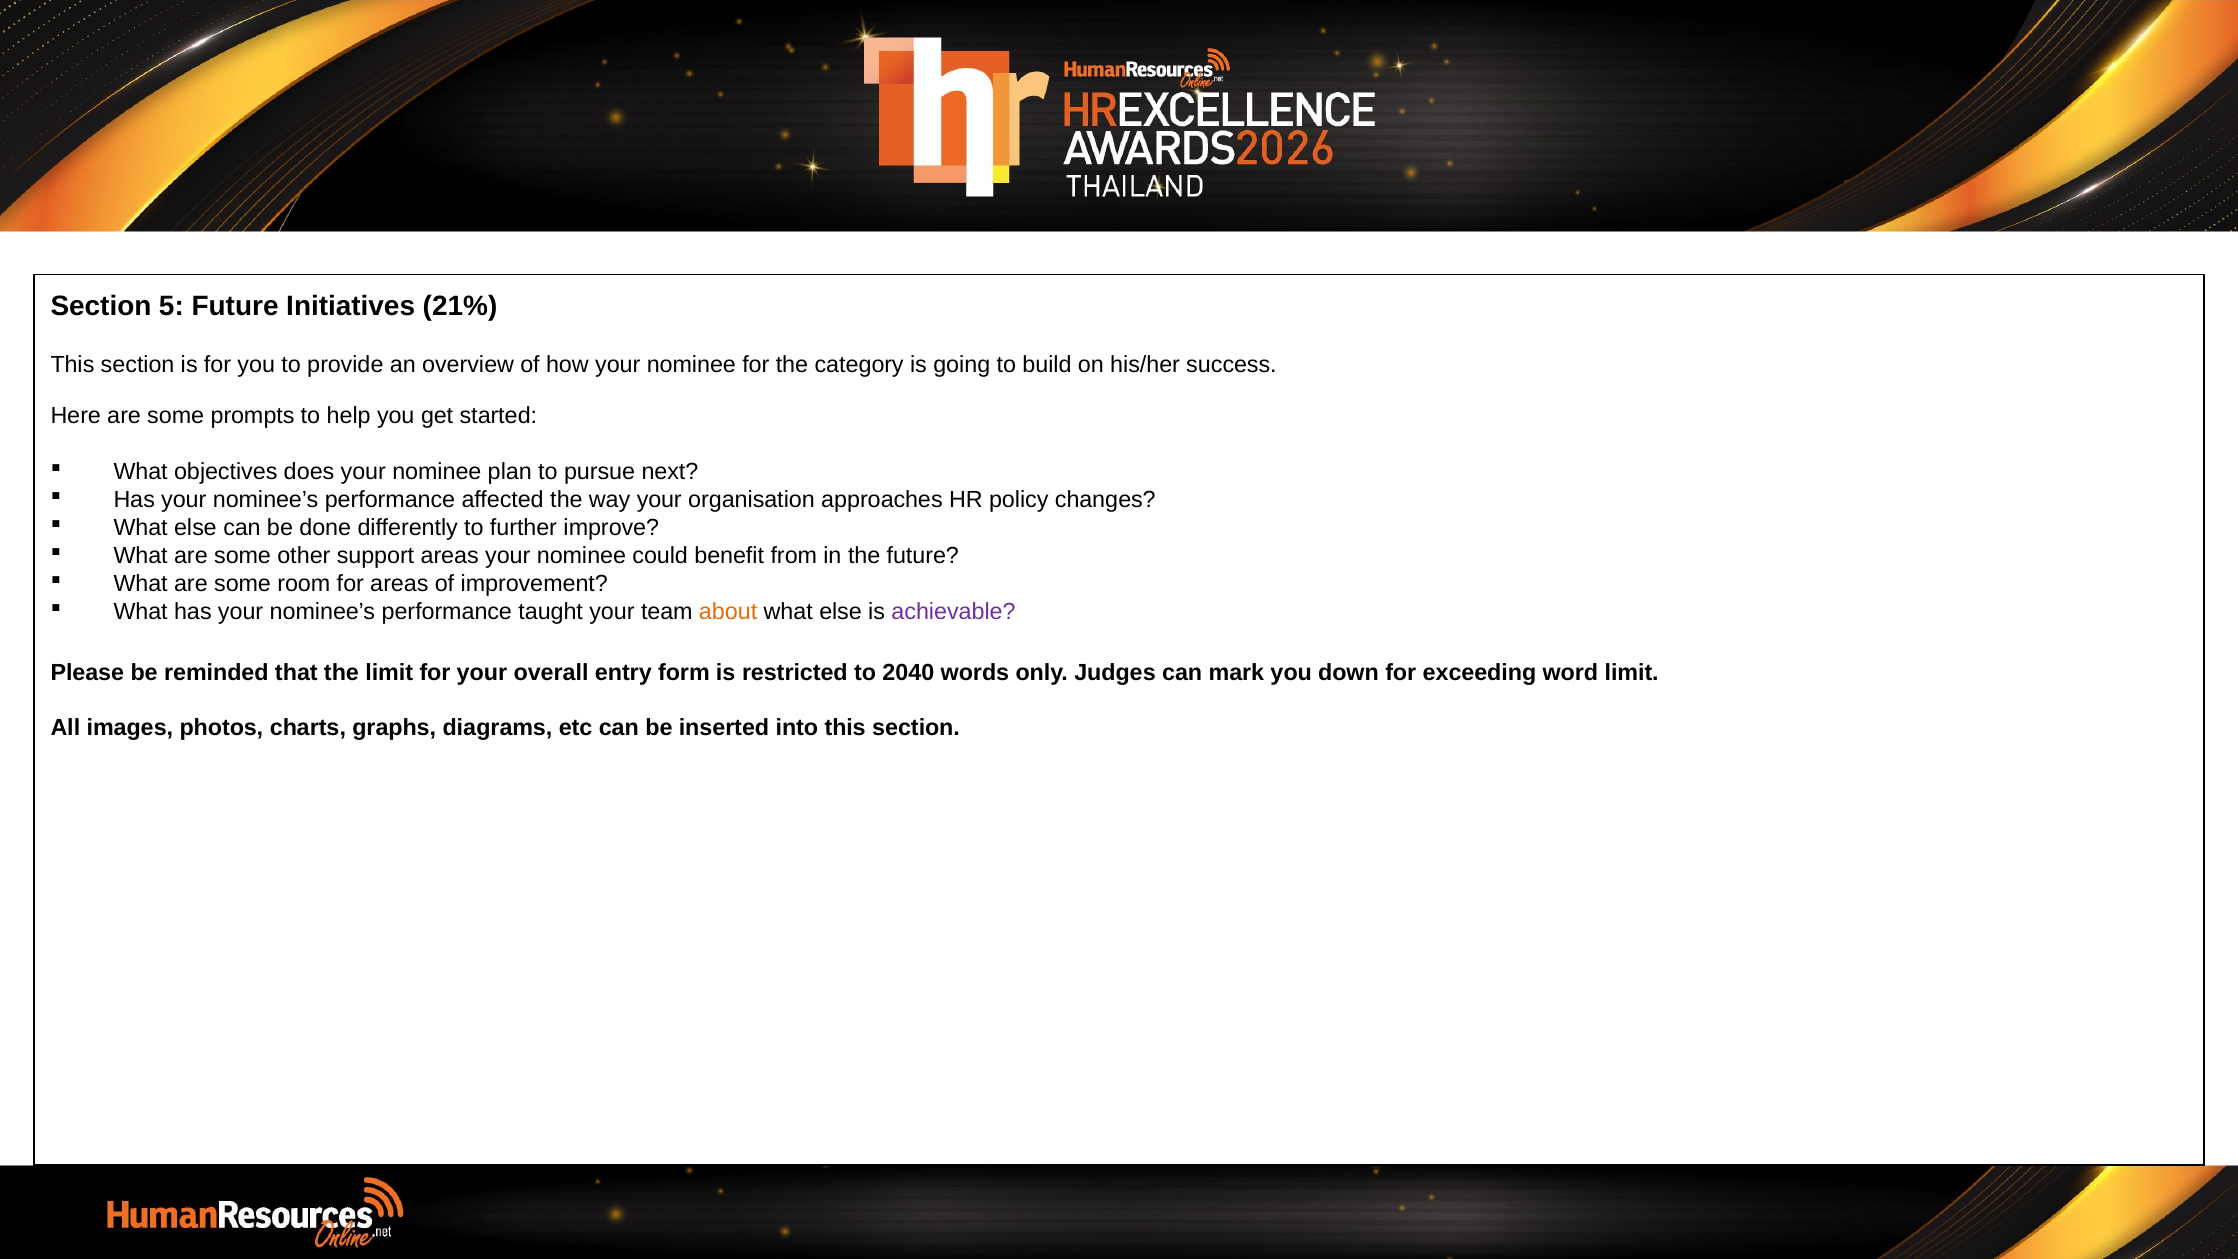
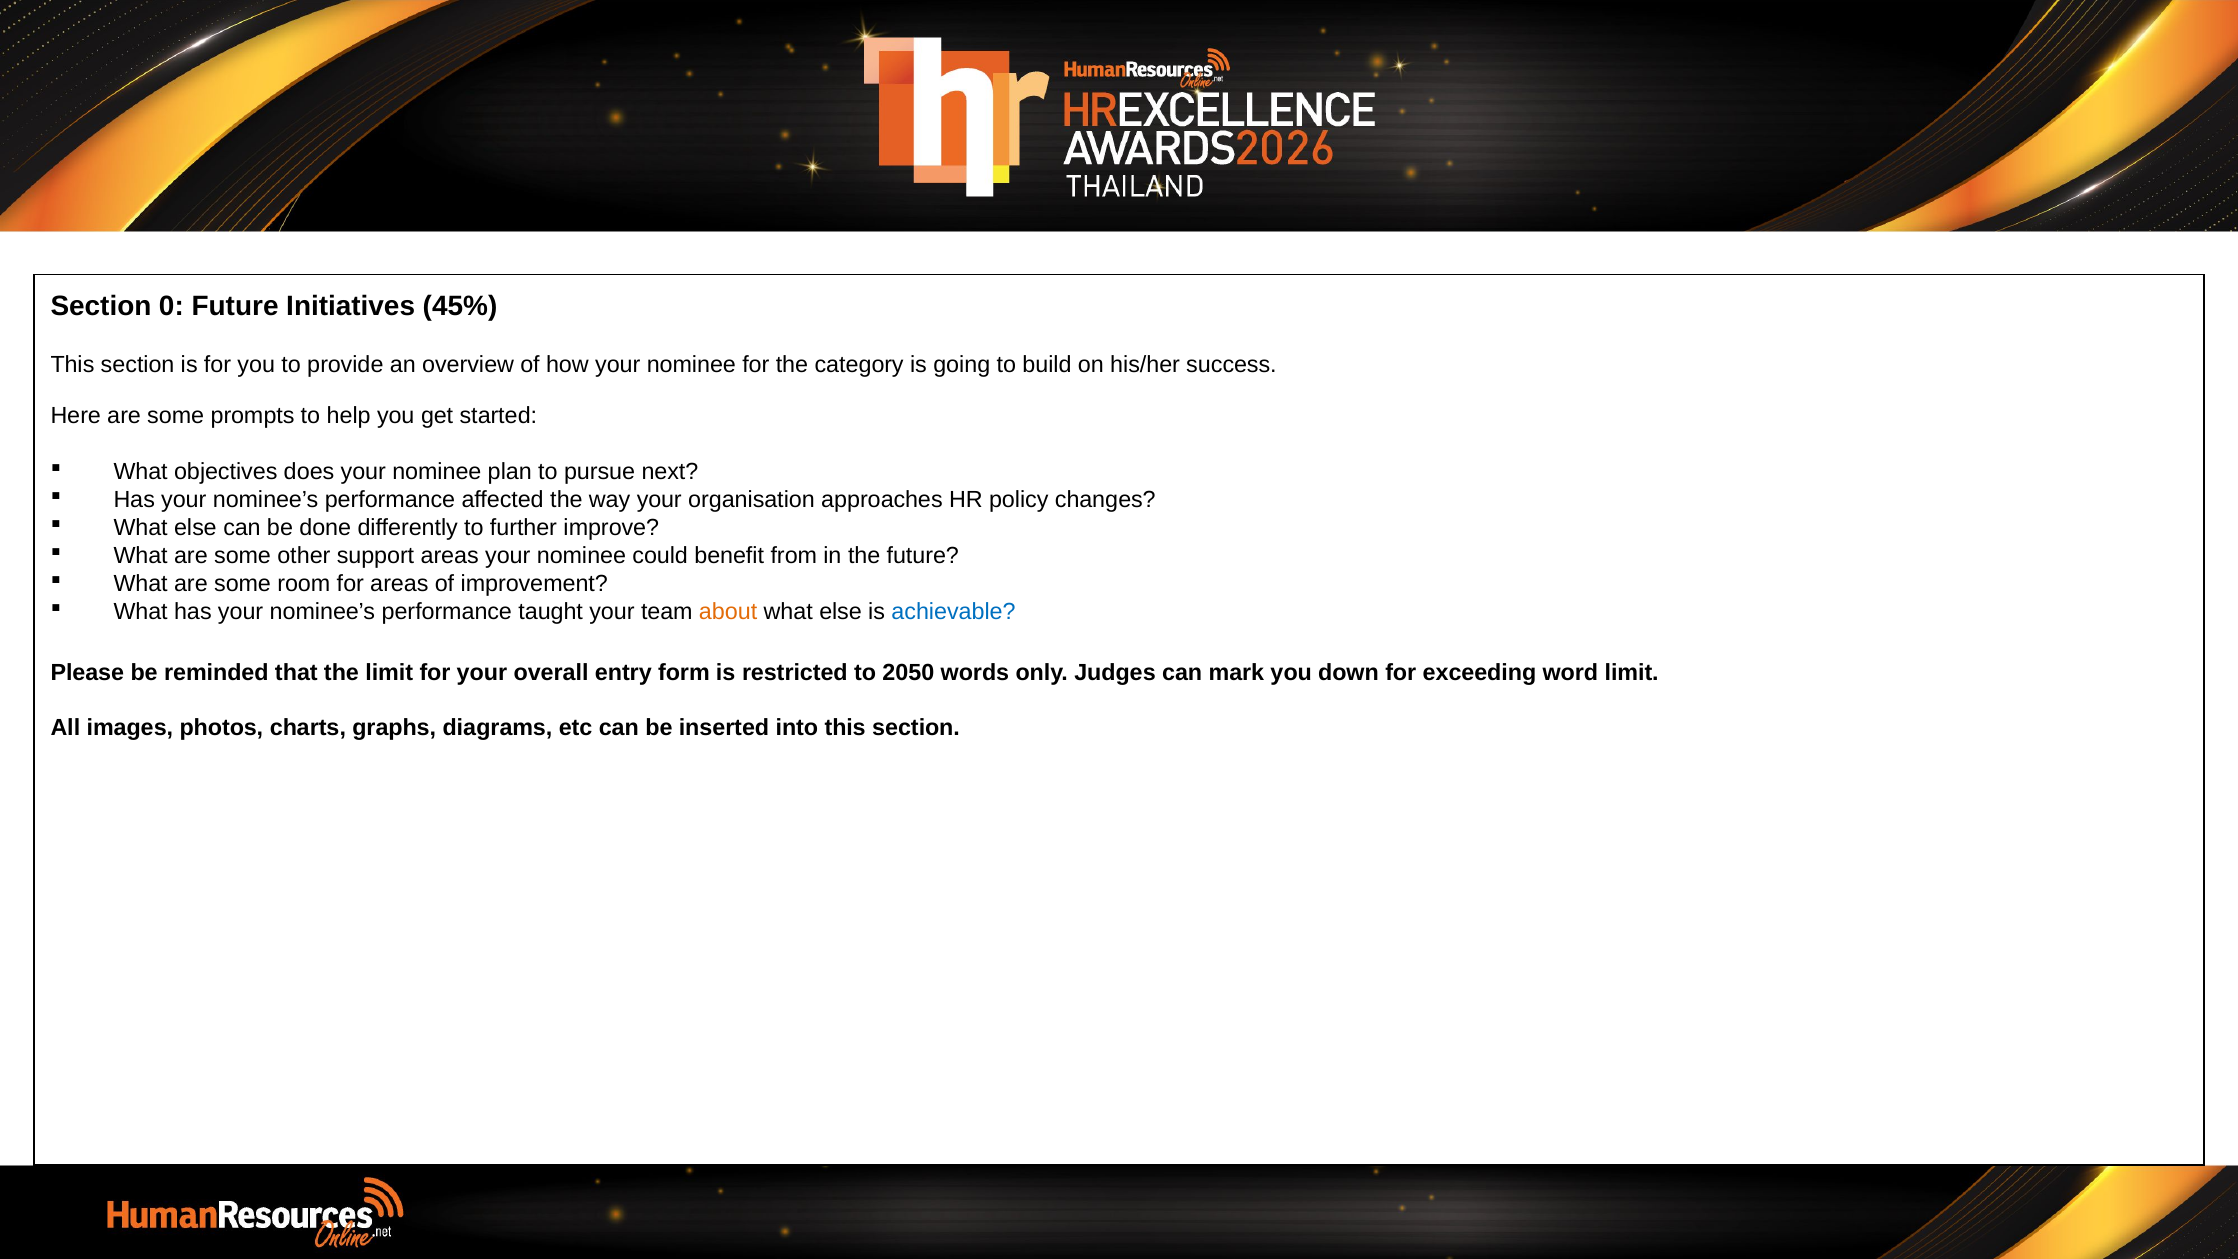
5: 5 -> 0 (171, 307)
21%: 21% -> 45% (460, 307)
achievable colour: purple -> blue (954, 612)
2040: 2040 -> 2050 (908, 672)
